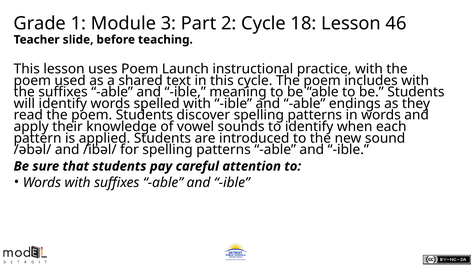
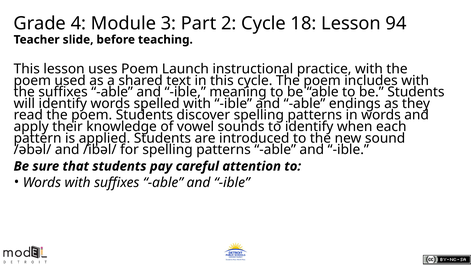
1: 1 -> 4 (78, 23)
46: 46 -> 94 (396, 23)
